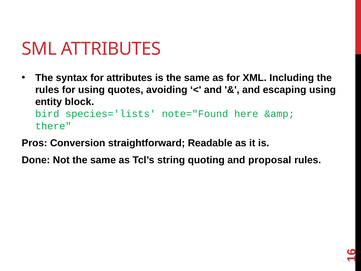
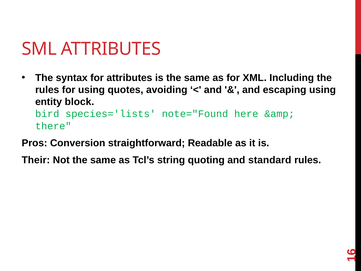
Done: Done -> Their (36, 160)
proposal: proposal -> standard (270, 160)
